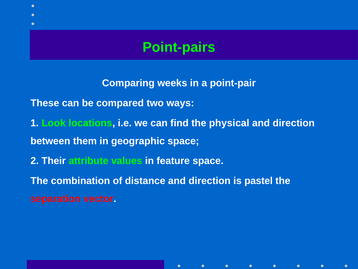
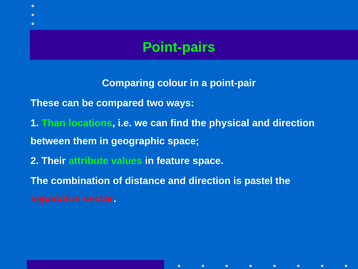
weeks: weeks -> colour (172, 83)
Look: Look -> Than (54, 123)
